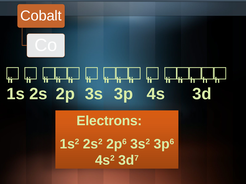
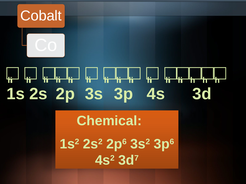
Electrons: Electrons -> Chemical (109, 121)
